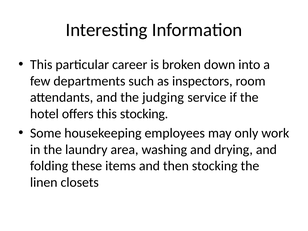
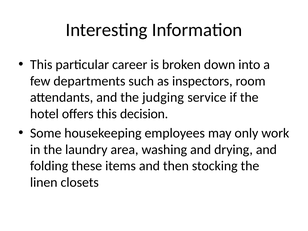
this stocking: stocking -> decision (144, 114)
